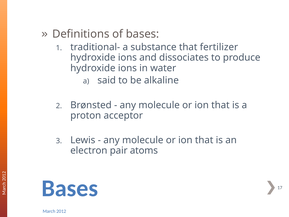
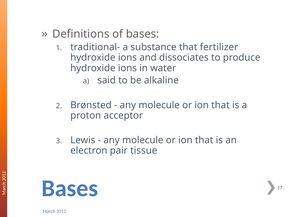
atoms: atoms -> tissue (144, 150)
